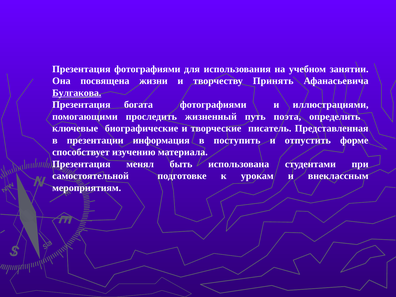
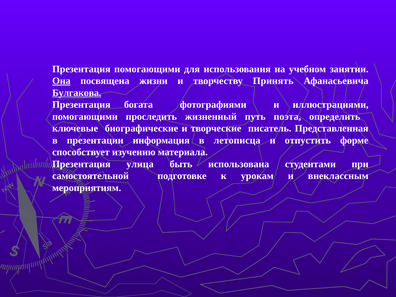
Презентация фотографиями: фотографиями -> помогающими (147, 69)
Она underline: none -> present (61, 81)
поступить: поступить -> летописца (237, 140)
менял: менял -> улица (140, 164)
